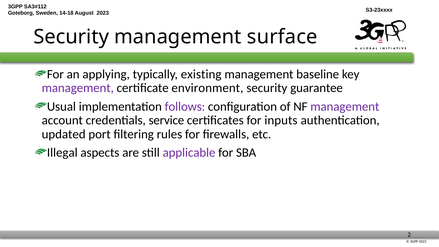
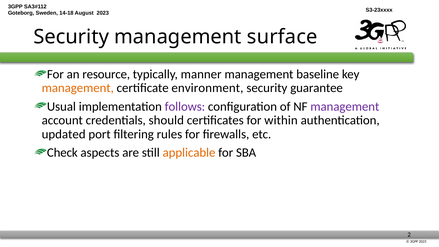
applying: applying -> resource (106, 74)
existing: existing -> manner (201, 74)
management colour: purple -> orange (78, 88)
service: service -> should (166, 120)
inputs: inputs -> within (281, 120)
Illegal: Illegal -> Check (62, 153)
applicable colour: purple -> orange (189, 153)
